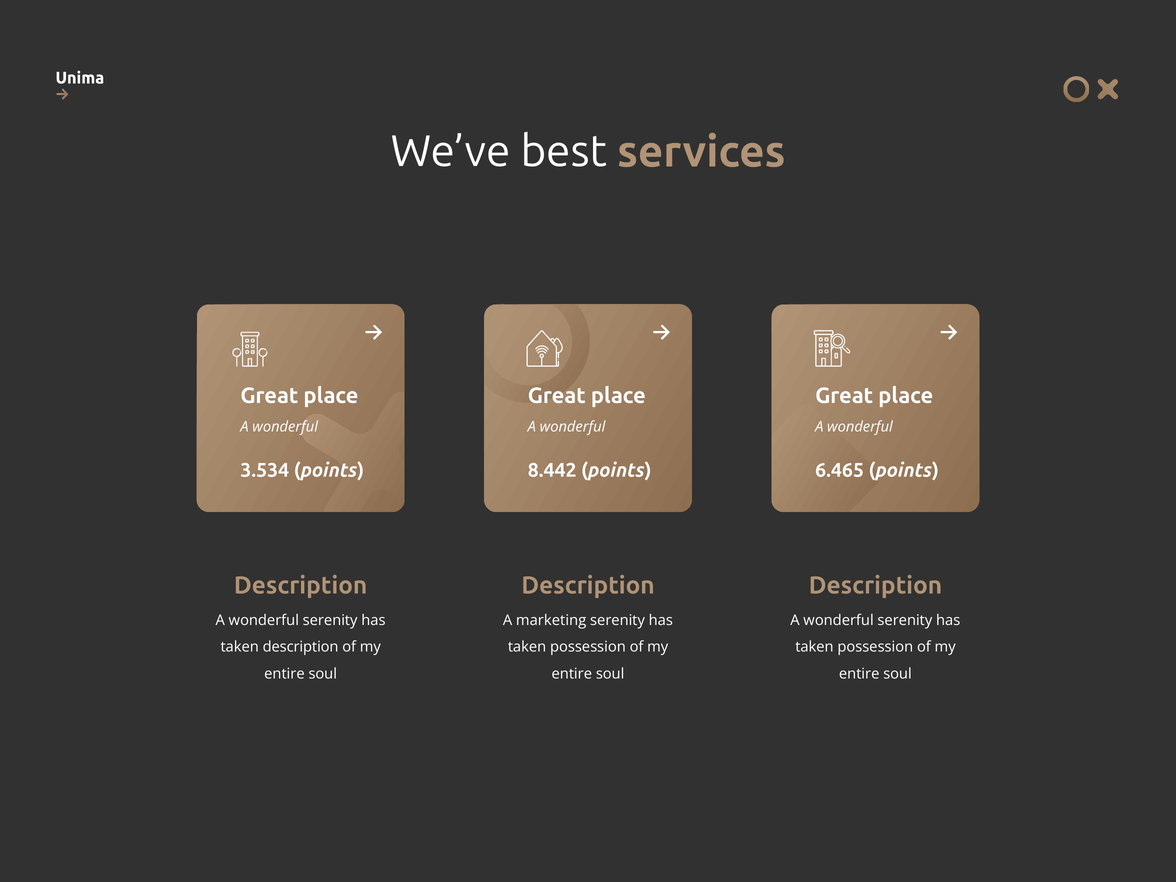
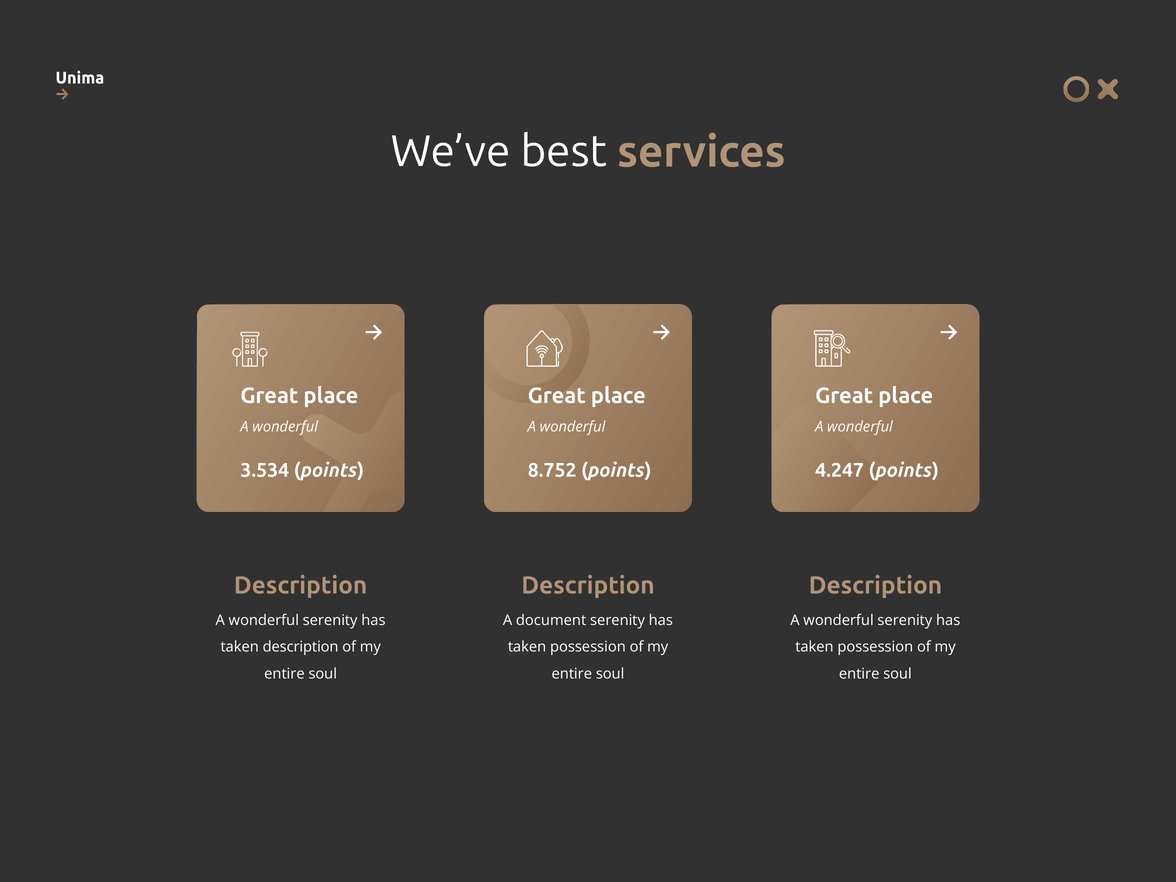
8.442: 8.442 -> 8.752 (552, 470)
6.465: 6.465 -> 4.247 (840, 470)
marketing: marketing -> document (551, 621)
